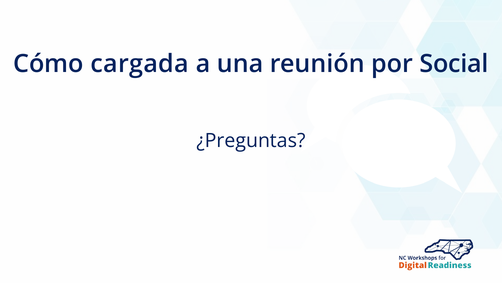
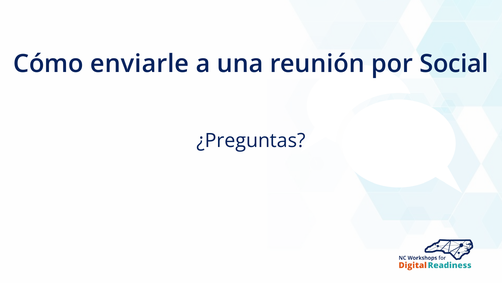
cargada: cargada -> enviarle (140, 64)
